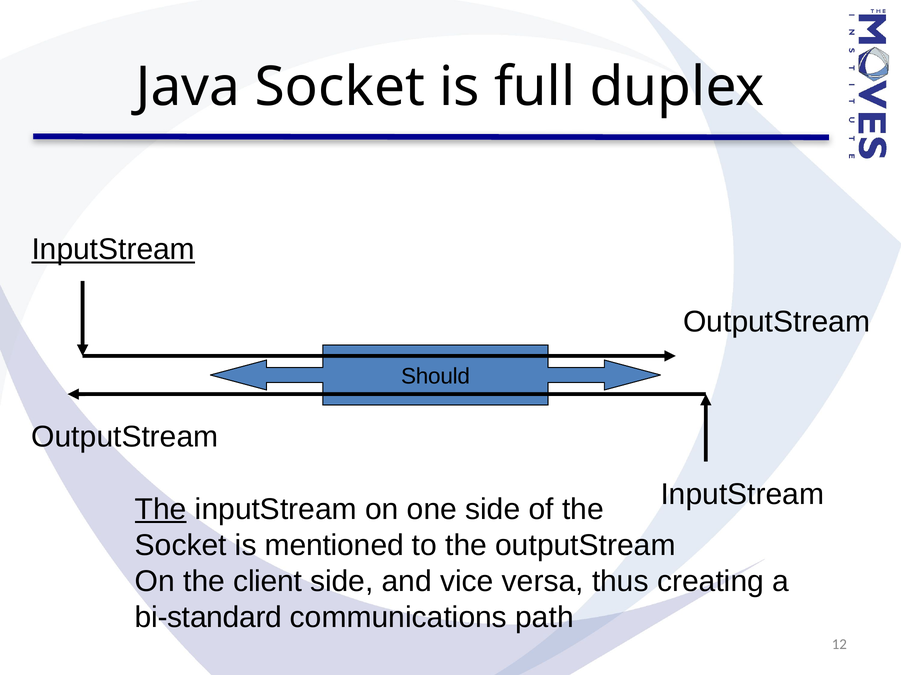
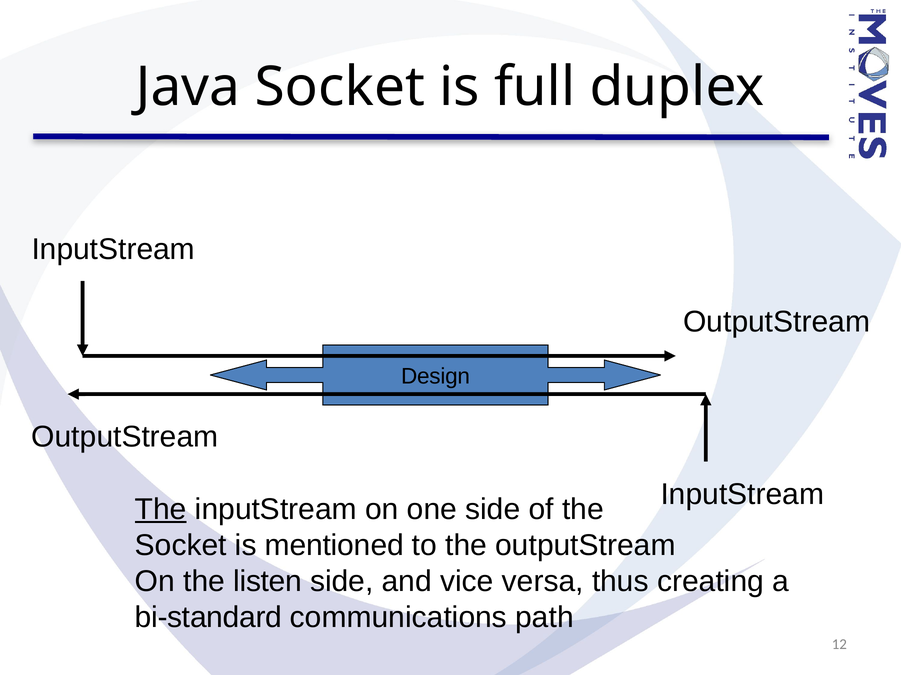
InputStream underline: present -> none (113, 250)
Should: Should -> Design (436, 377)
client: client -> listen (268, 582)
